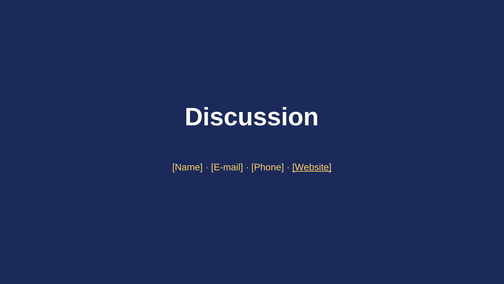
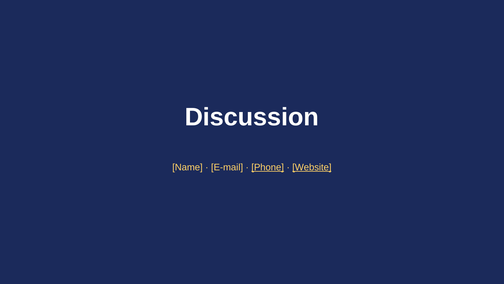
Phone underline: none -> present (268, 167)
